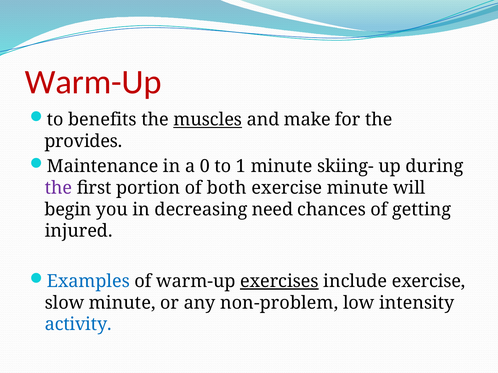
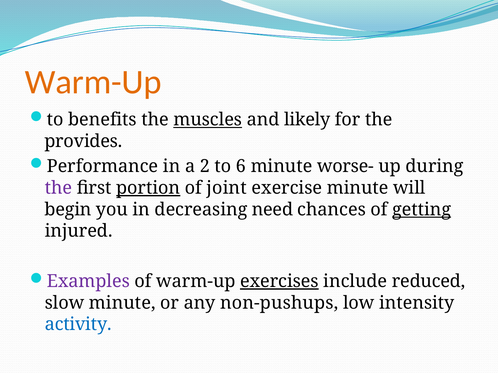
Warm-Up colour: red -> orange (93, 82)
make: make -> likely (307, 120)
Maintenance: Maintenance -> Performance (103, 167)
0: 0 -> 2 (205, 167)
1: 1 -> 6 (241, 167)
skiing-: skiing- -> worse- (345, 167)
portion underline: none -> present (148, 188)
both: both -> joint (227, 188)
getting underline: none -> present (422, 210)
Examples colour: blue -> purple (88, 282)
include exercise: exercise -> reduced (429, 282)
non-problem: non-problem -> non-pushups (279, 303)
